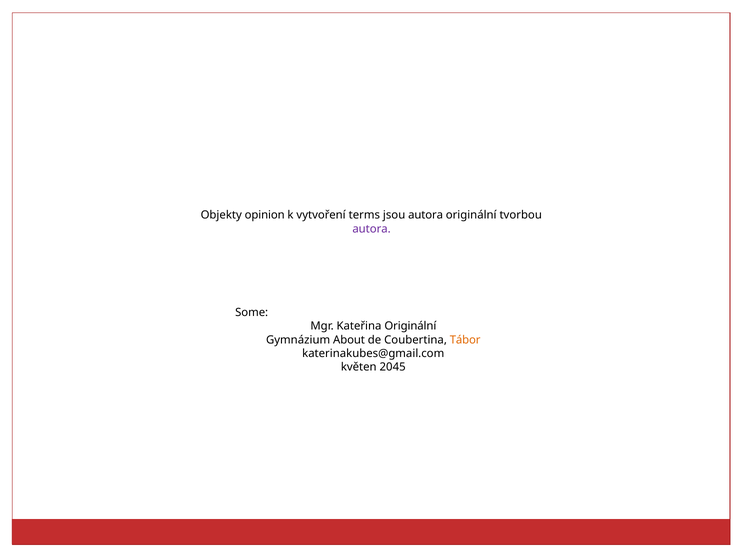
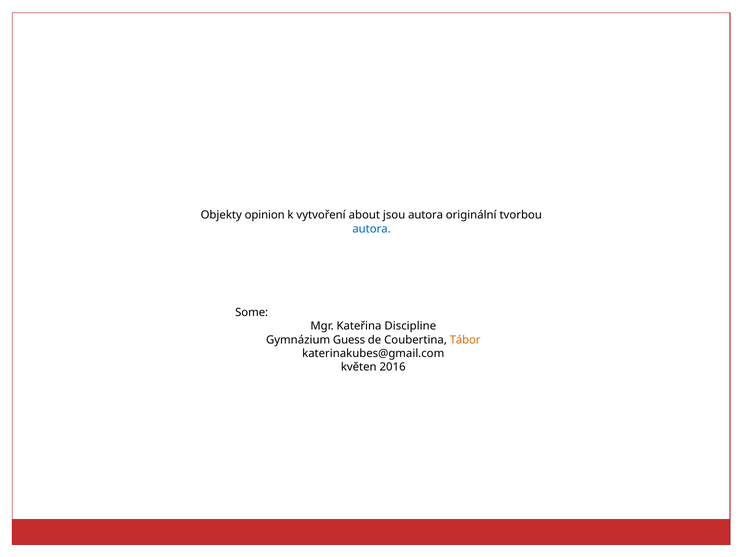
terms: terms -> about (364, 215)
autora colour: purple -> blue (372, 229)
Kateřina Originální: Originální -> Discipline (410, 326)
About: About -> Guess (349, 340)
2045: 2045 -> 2016 (393, 367)
